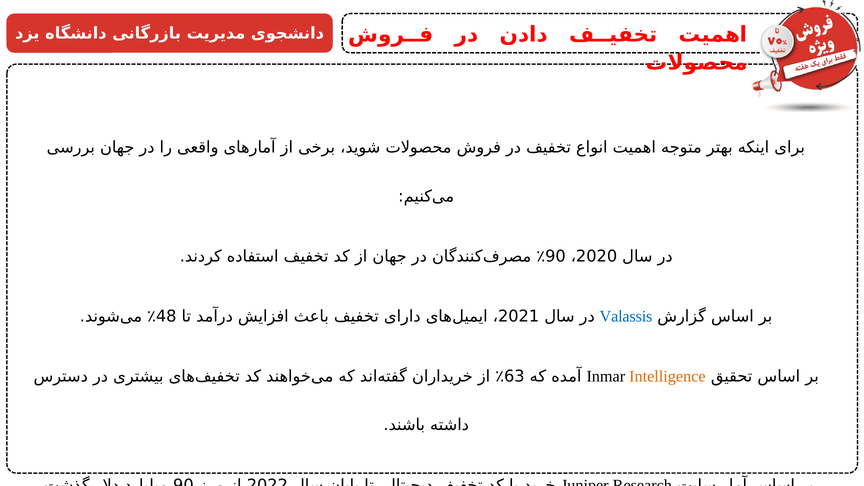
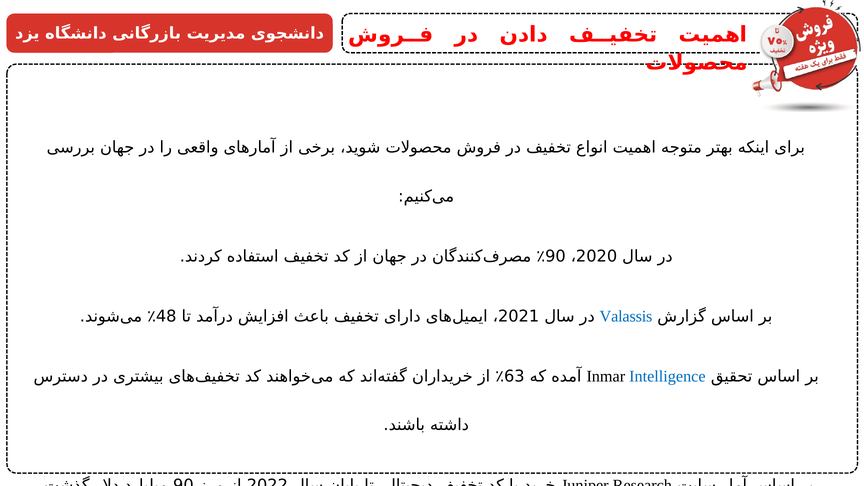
Intelligence colour: orange -> blue (667, 376)
